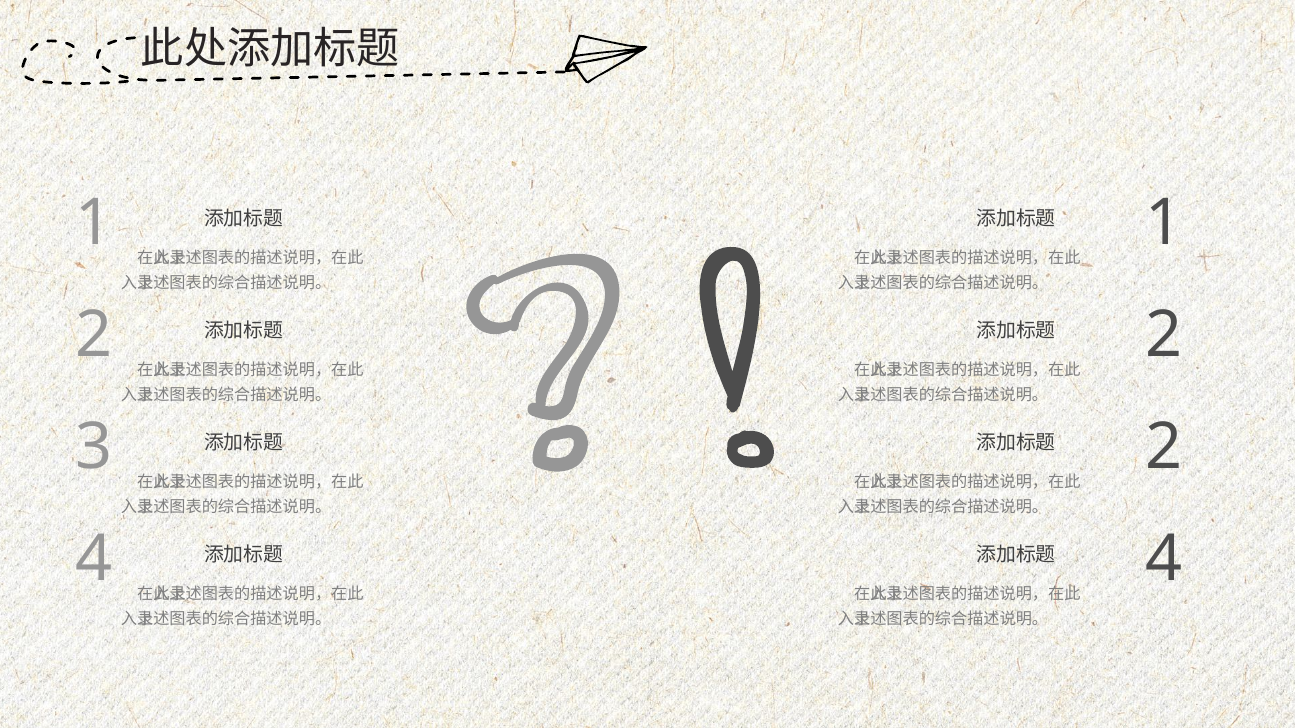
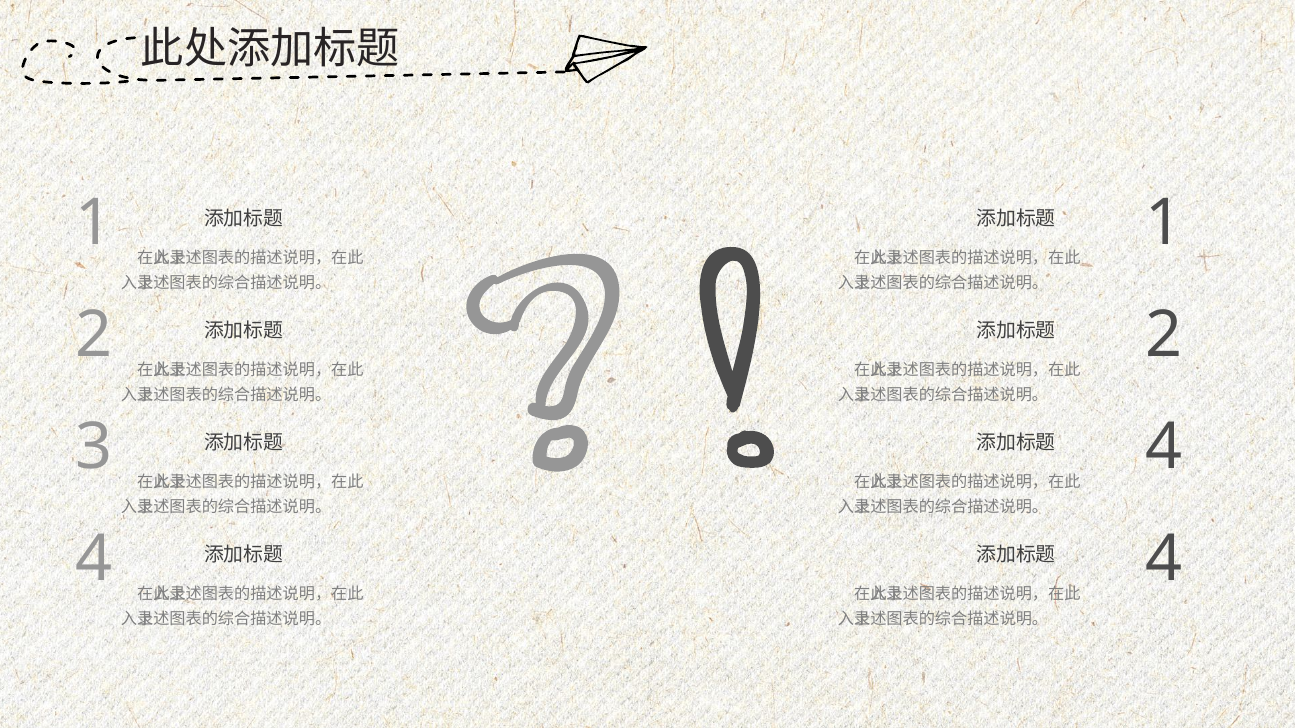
2: 2 -> 4 (1164, 448)
